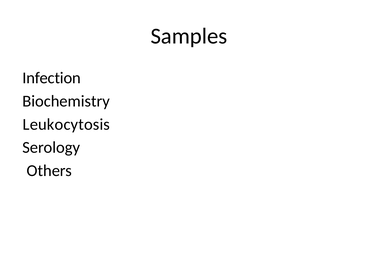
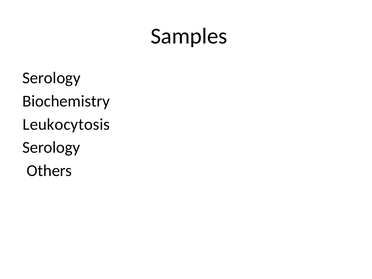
Infection: Infection -> Serology (51, 78)
